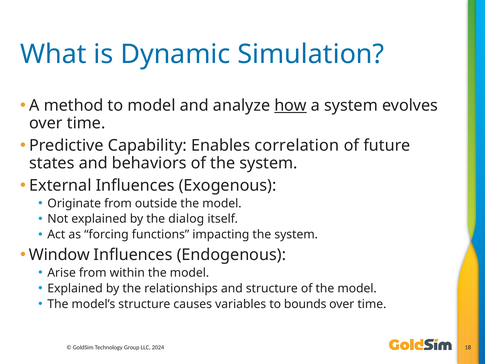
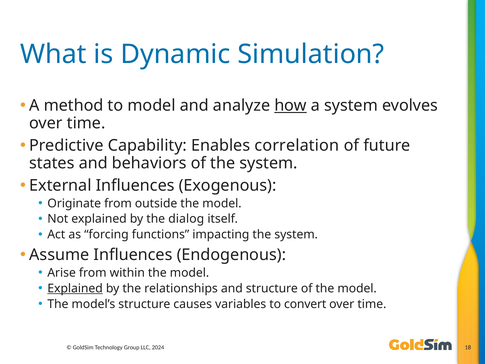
Window: Window -> Assume (59, 255)
Explained underline: none -> present (75, 288)
bounds: bounds -> convert (305, 304)
